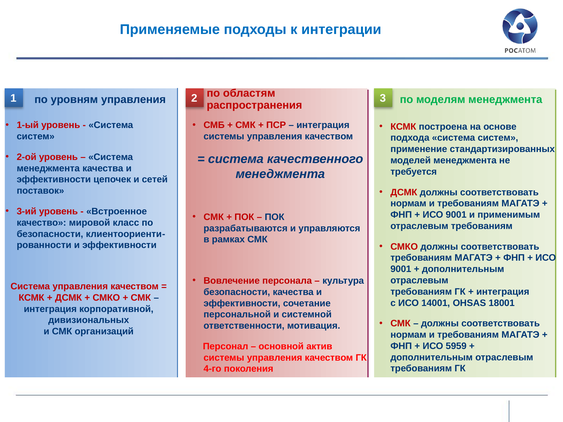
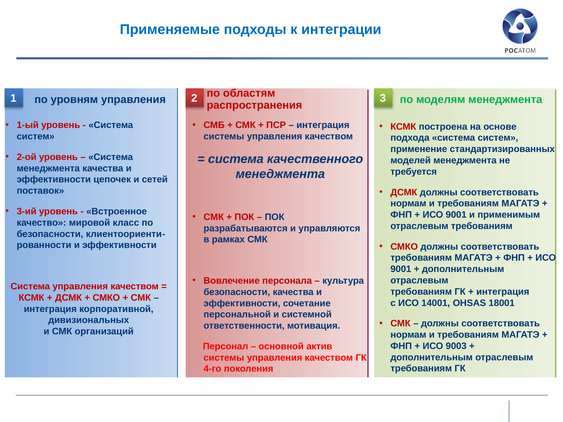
5959: 5959 -> 9003 (456, 346)
